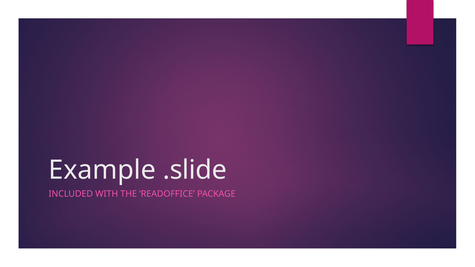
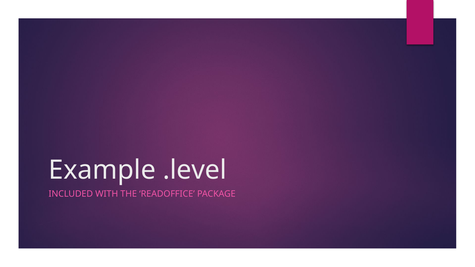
.slide: .slide -> .level (195, 170)
